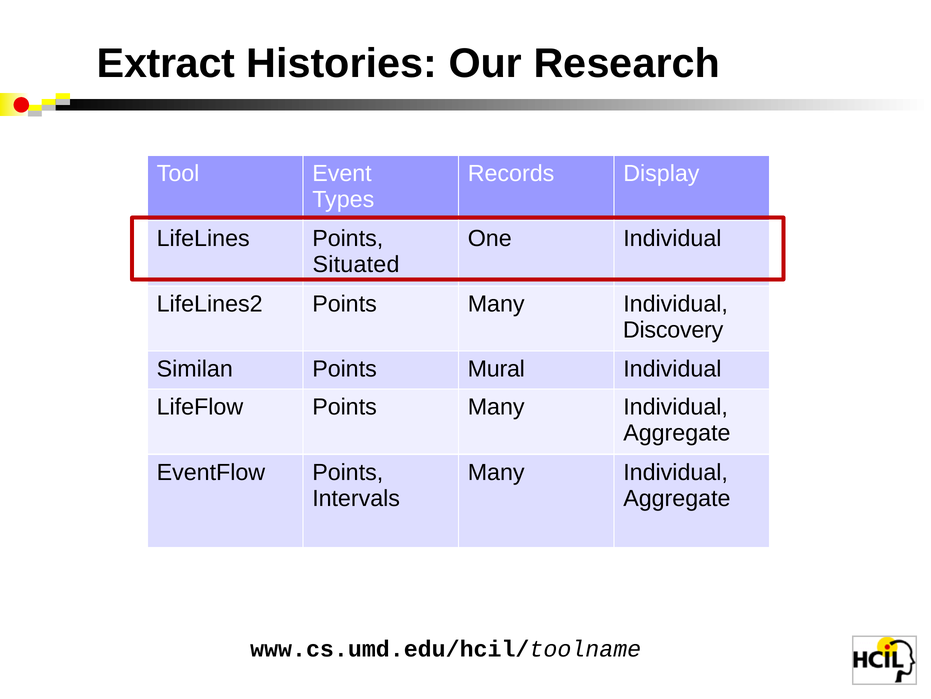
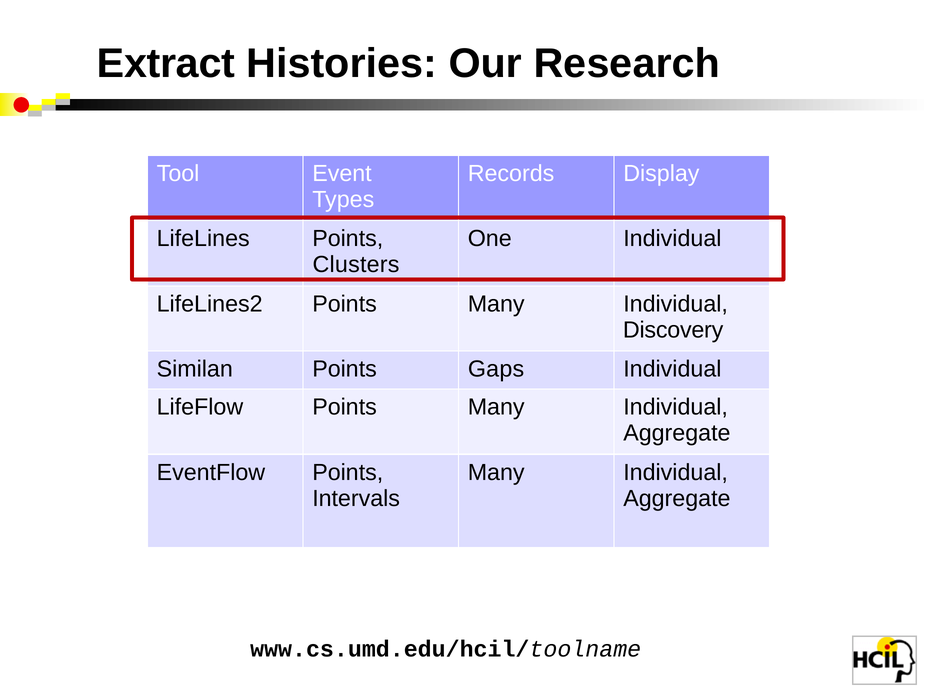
Situated: Situated -> Clusters (356, 265)
Mural: Mural -> Gaps (496, 369)
